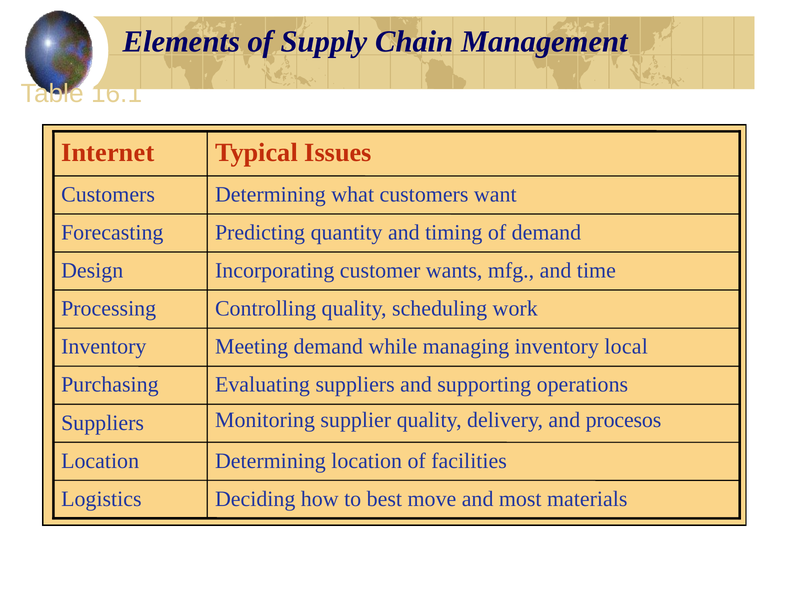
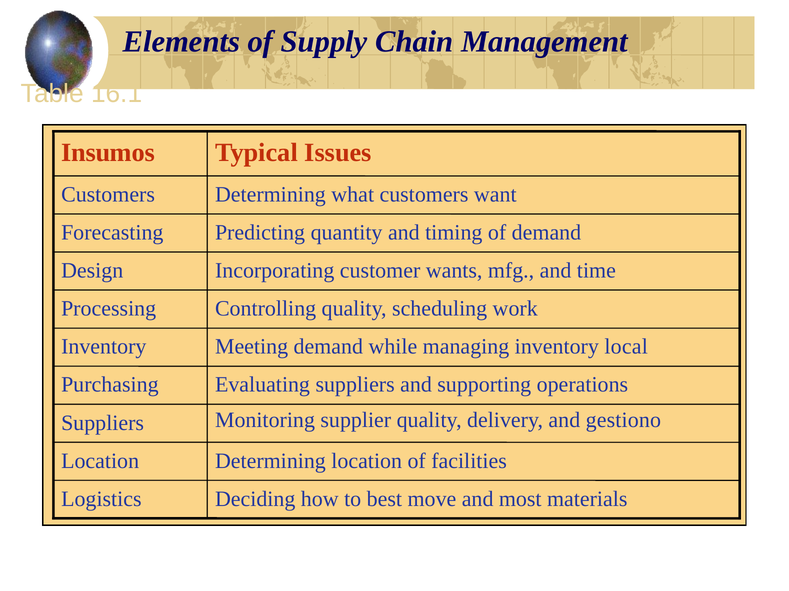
Internet: Internet -> Insumos (108, 153)
procesos: procesos -> gestiono (623, 421)
